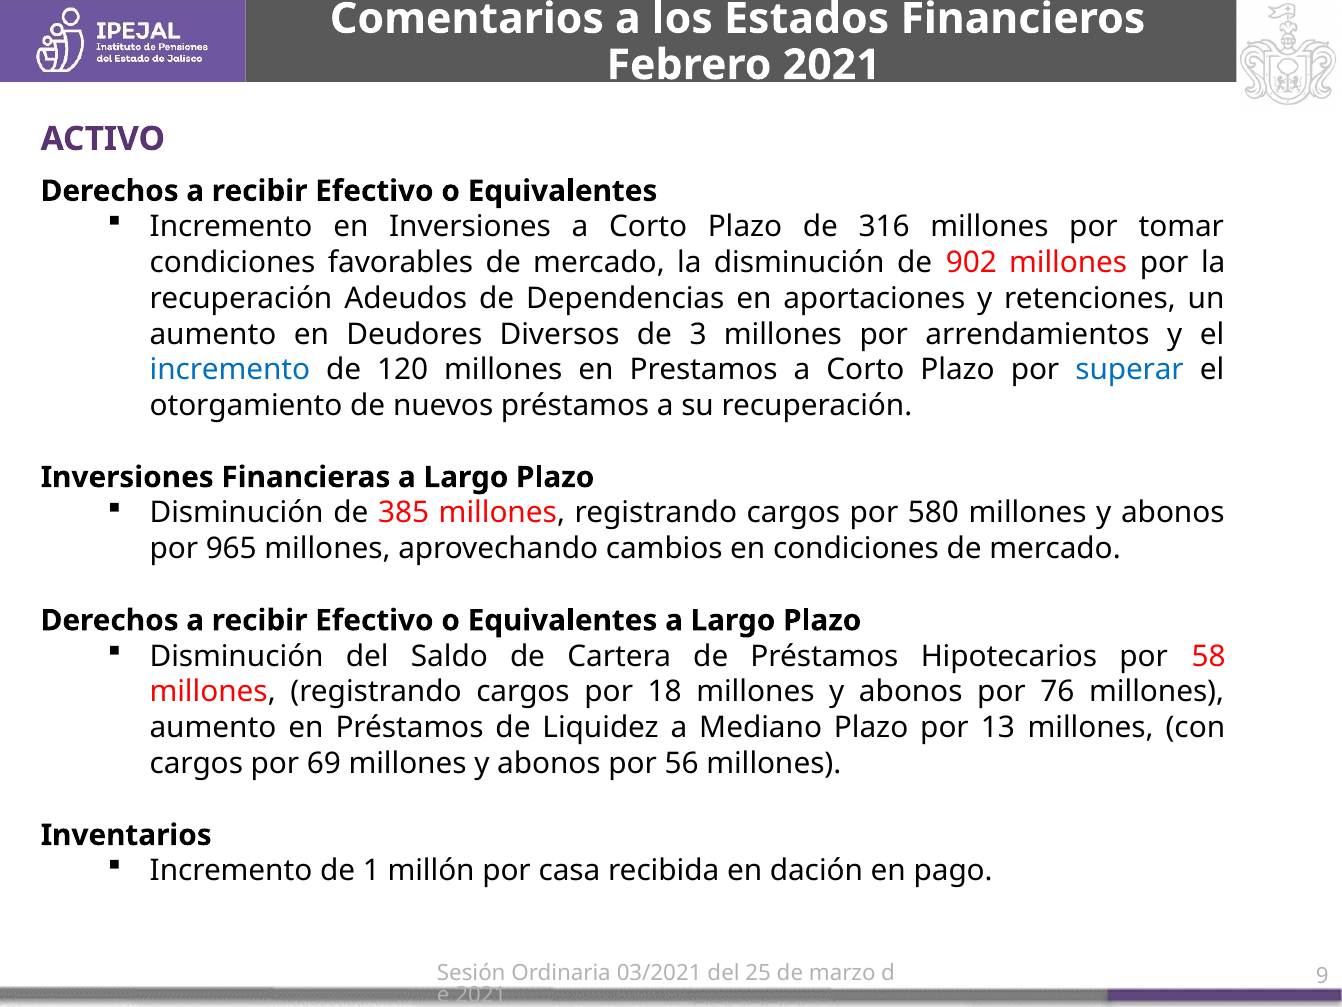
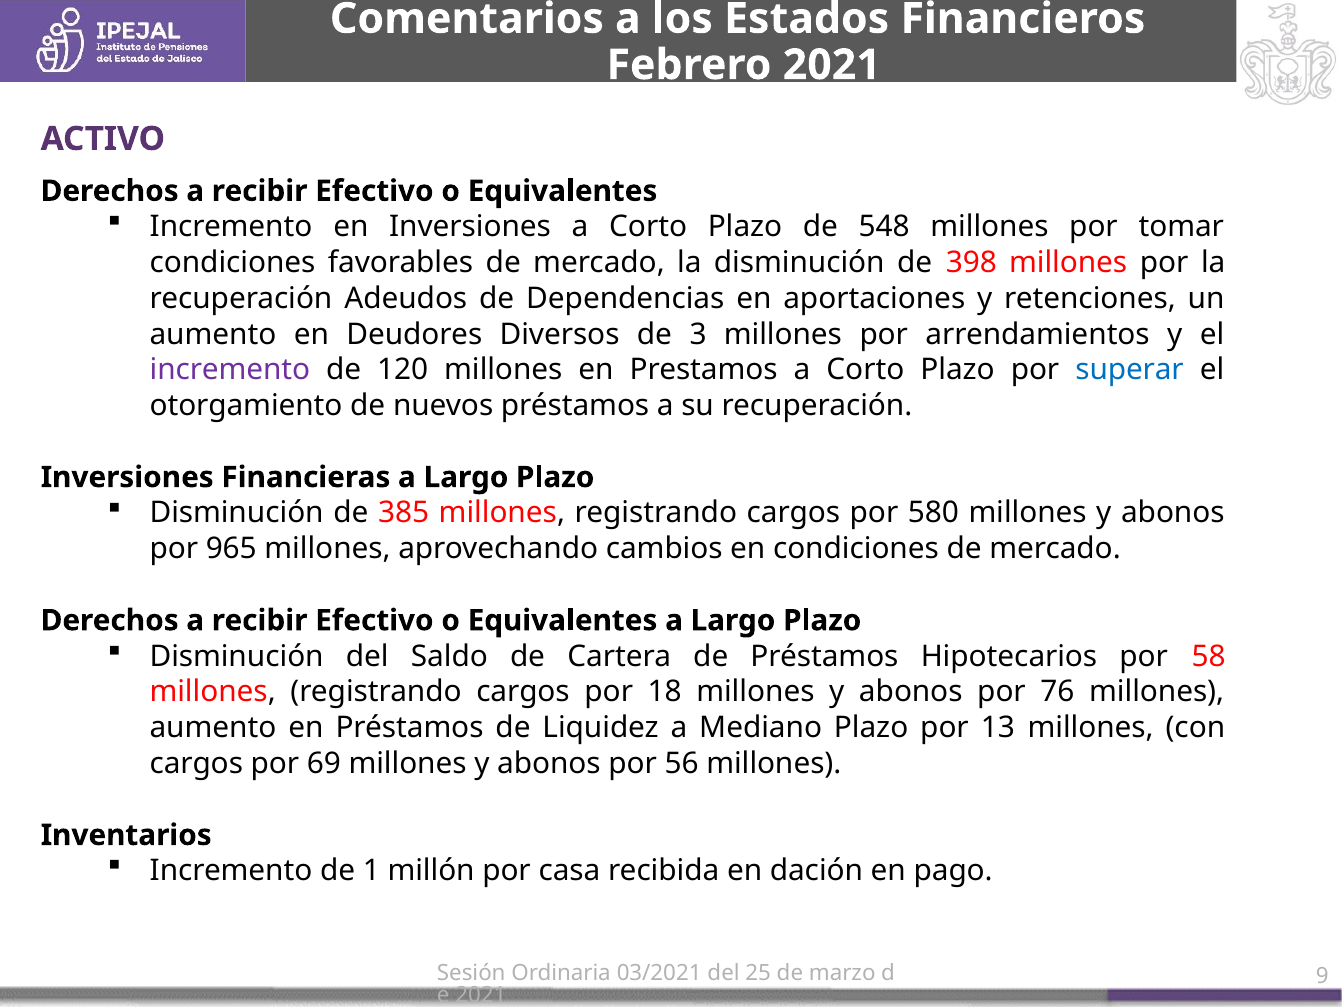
316: 316 -> 548 (884, 227)
902: 902 -> 398 (971, 262)
incremento colour: blue -> purple (230, 370)
